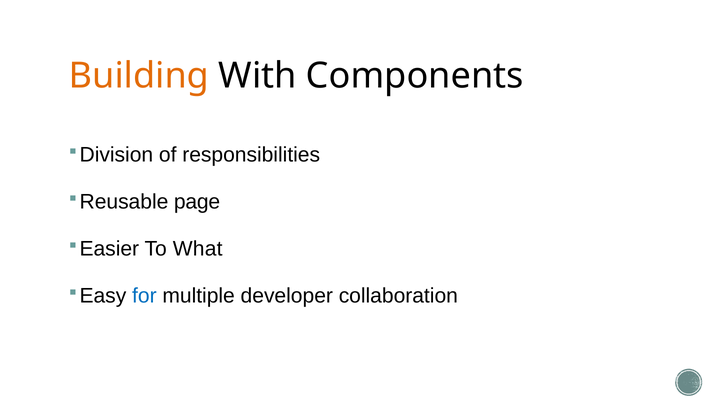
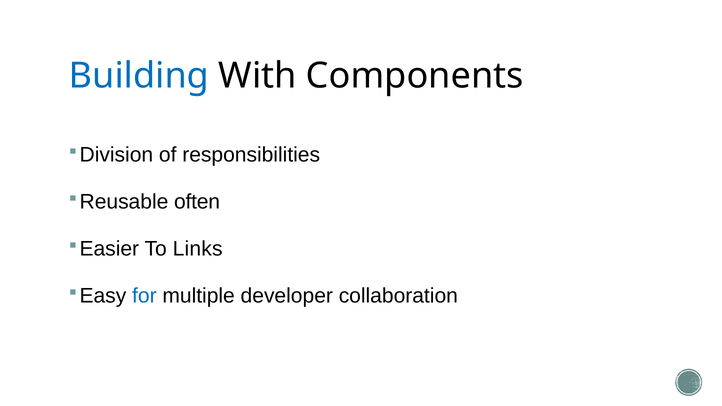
Building colour: orange -> blue (139, 76)
page: page -> often (197, 202)
What: What -> Links (198, 249)
